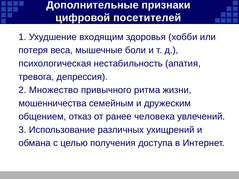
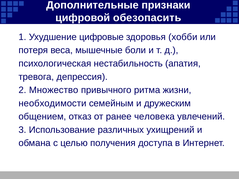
посетителей: посетителей -> обезопасить (147, 18)
входящим: входящим -> цифровые (102, 37)
мошенничества: мошенничества -> необходимости (52, 103)
